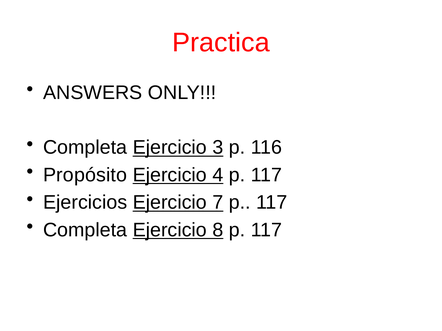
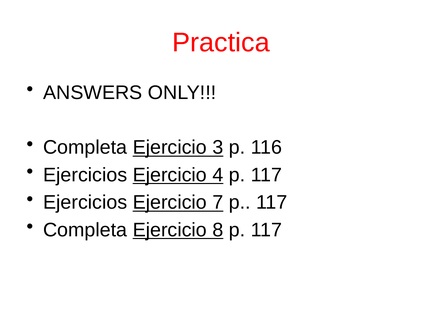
Propósito: Propósito -> Ejercicios (85, 175)
